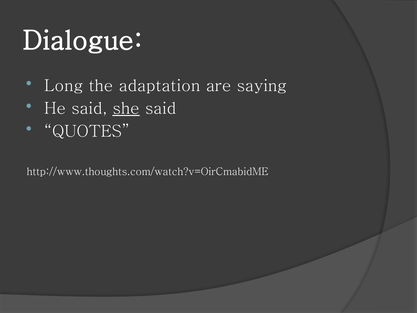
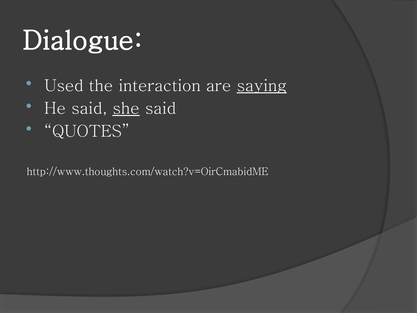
Long: Long -> Used (64, 86)
adaptation: adaptation -> interaction (160, 86)
saying underline: none -> present (262, 86)
